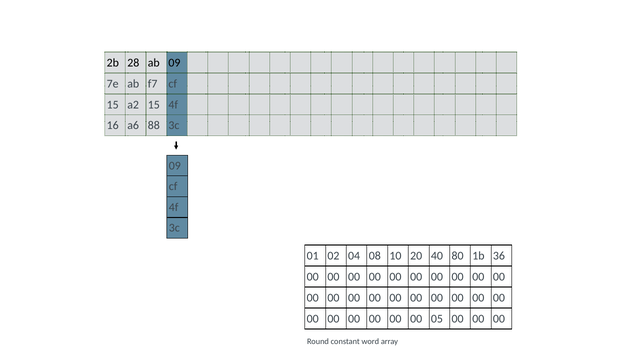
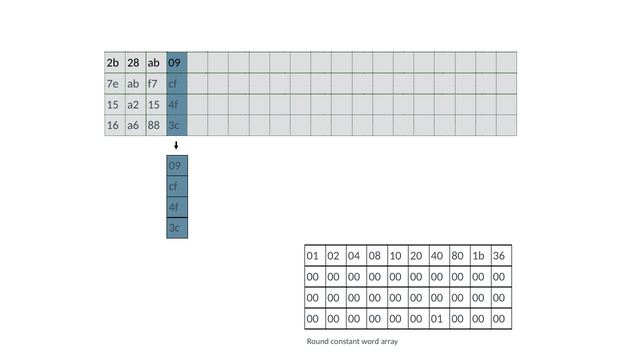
00 05: 05 -> 01 (437, 319)
